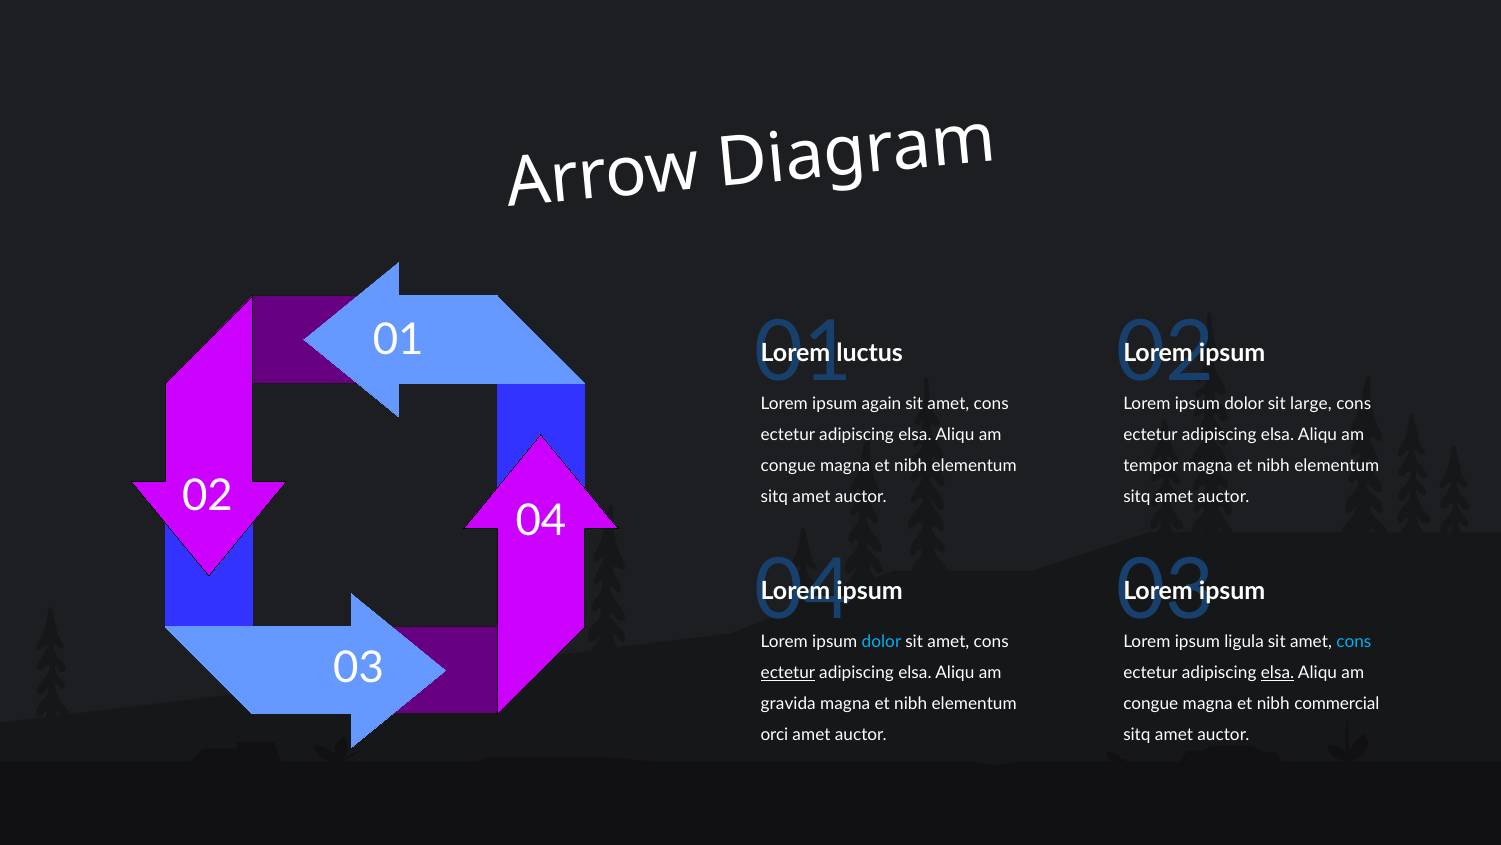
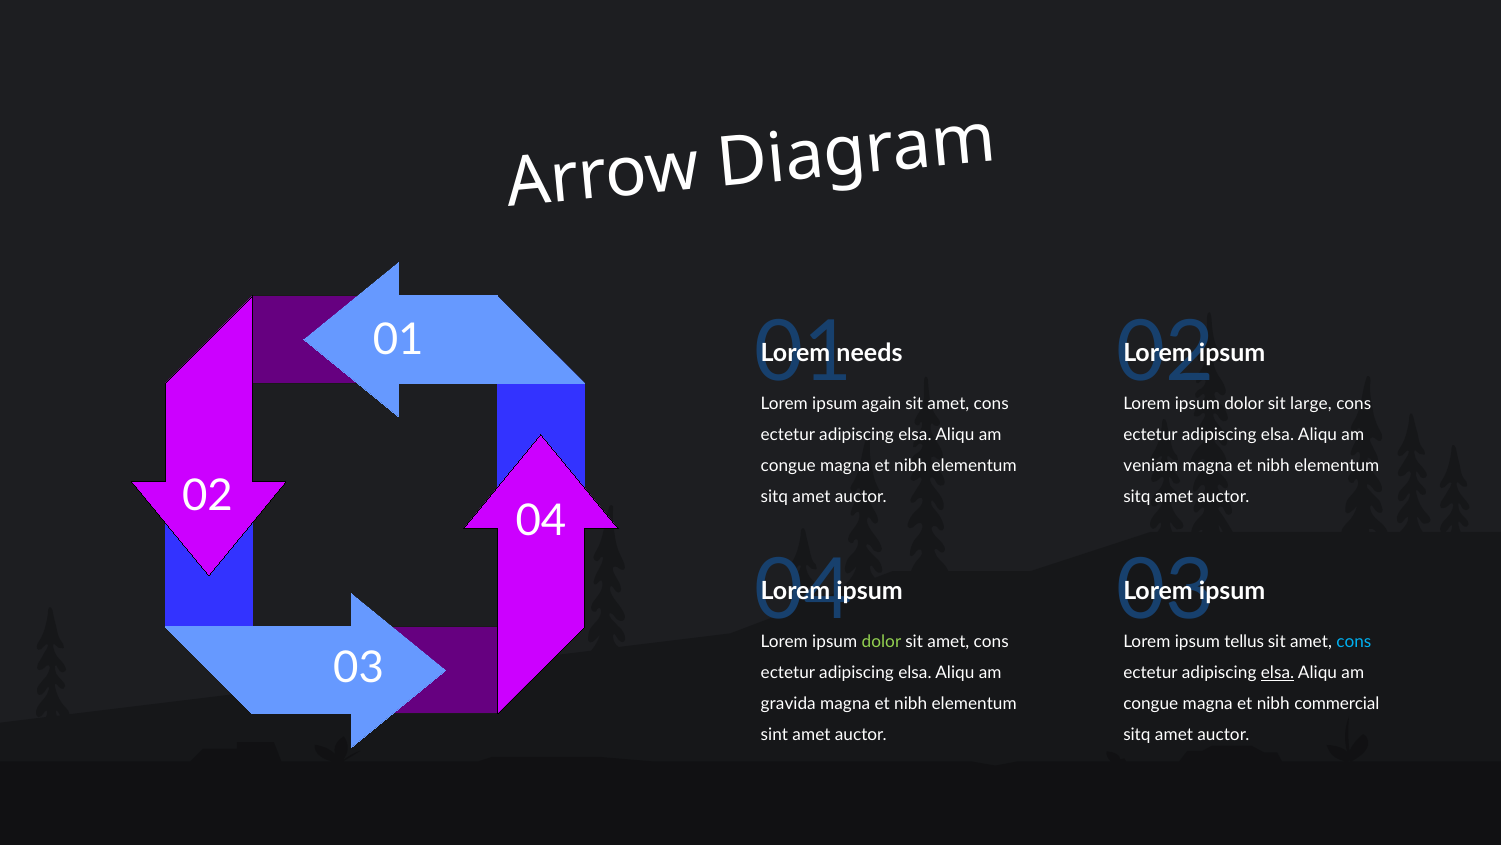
luctus: luctus -> needs (870, 353)
tempor: tempor -> veniam (1151, 466)
dolor colour: light blue -> light green (882, 642)
ligula: ligula -> tellus (1244, 642)
ectetur underline: present -> none (788, 673)
orci: orci -> sint (774, 735)
